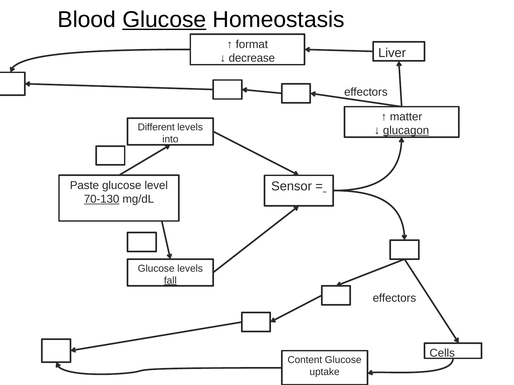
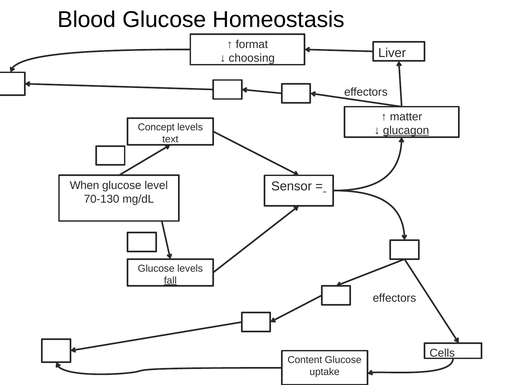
Glucose underline: present -> none (164, 20)
decrease: decrease -> choosing (252, 58)
Different: Different -> Concept (156, 127)
into: into -> text (170, 139)
Paste: Paste -> When (84, 186)
70-130 underline: present -> none (102, 199)
